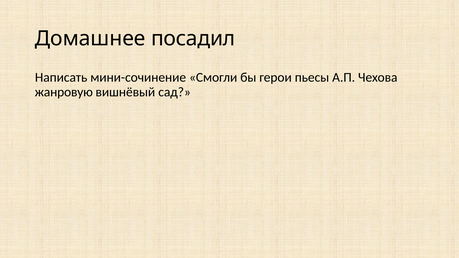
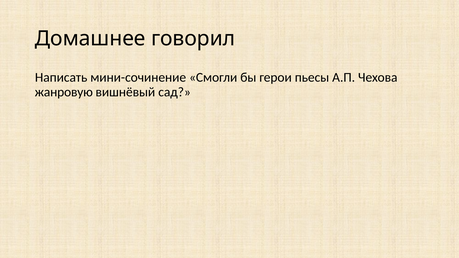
посадил: посадил -> говорил (193, 39)
